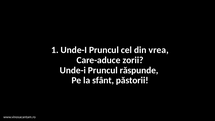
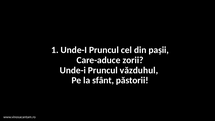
vrea: vrea -> pașii (159, 50)
răspunde: răspunde -> văzduhul (139, 70)
